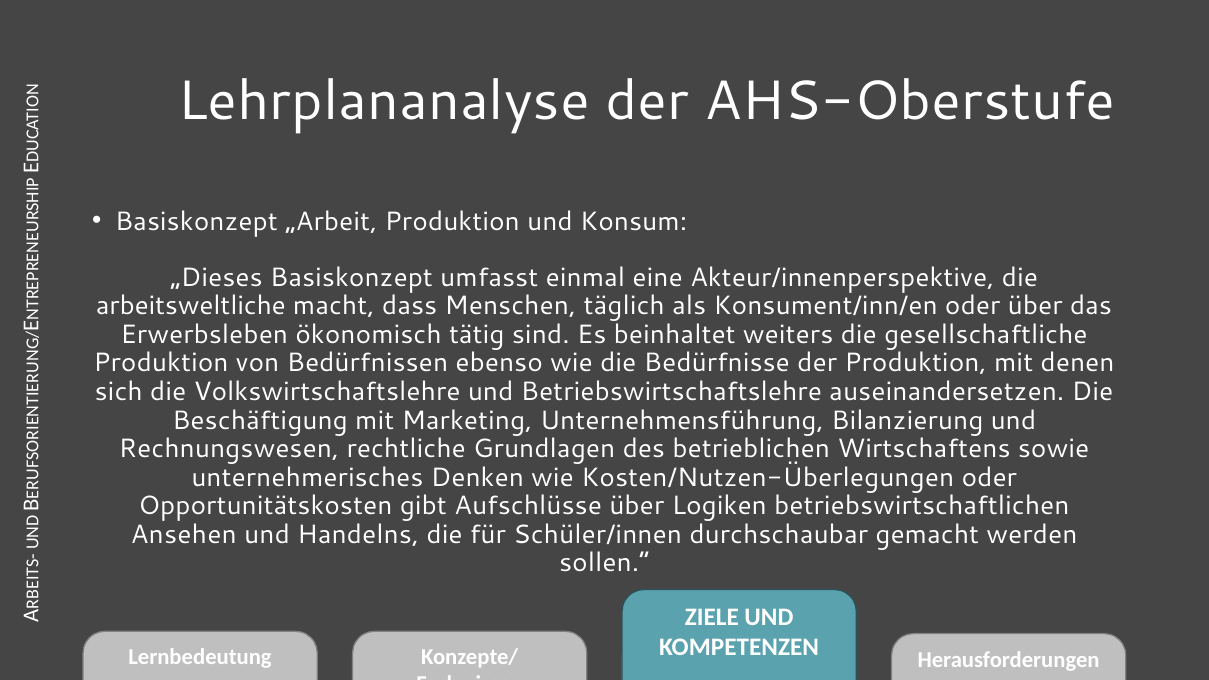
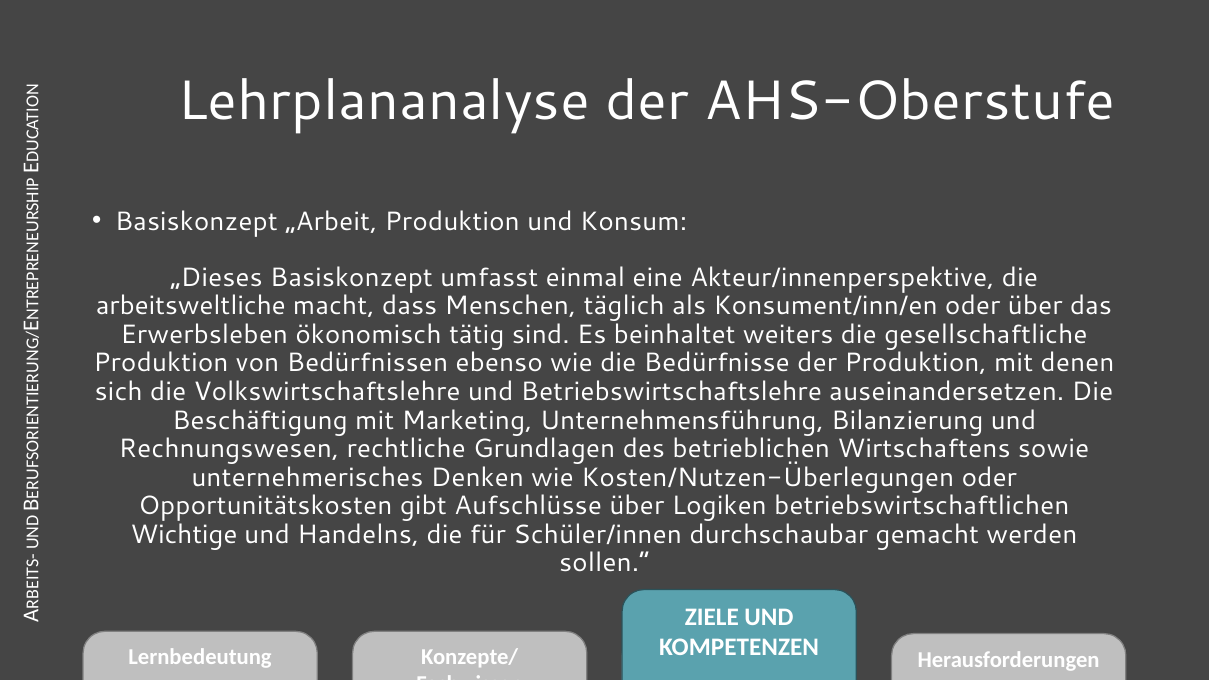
Ansehen: Ansehen -> Wichtige (184, 535)
